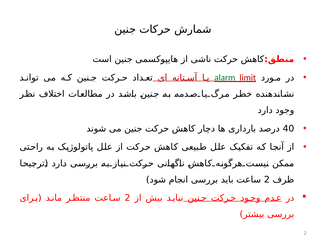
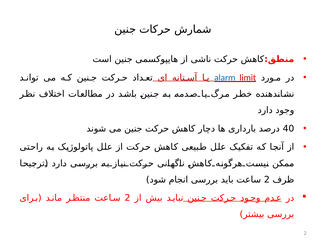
alarm colour: green -> blue (225, 78)
